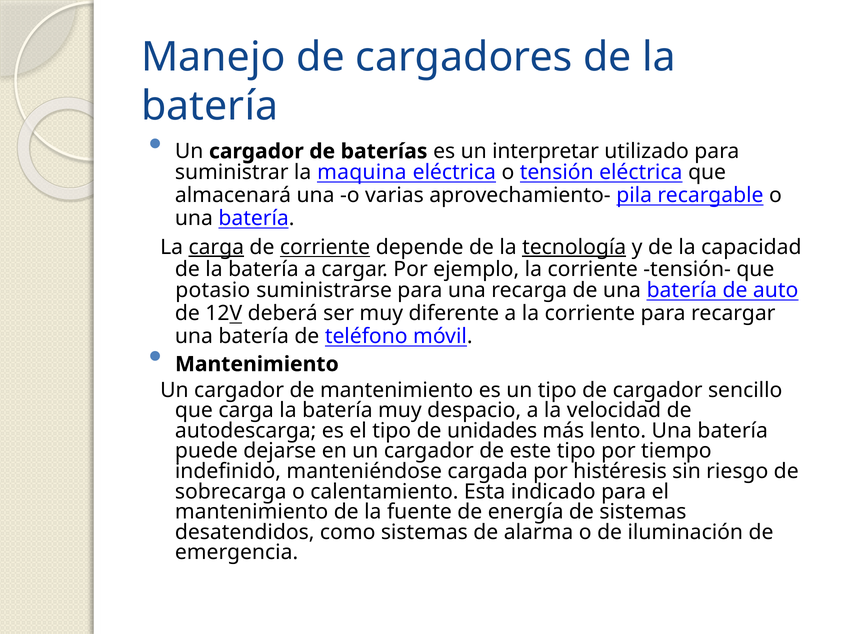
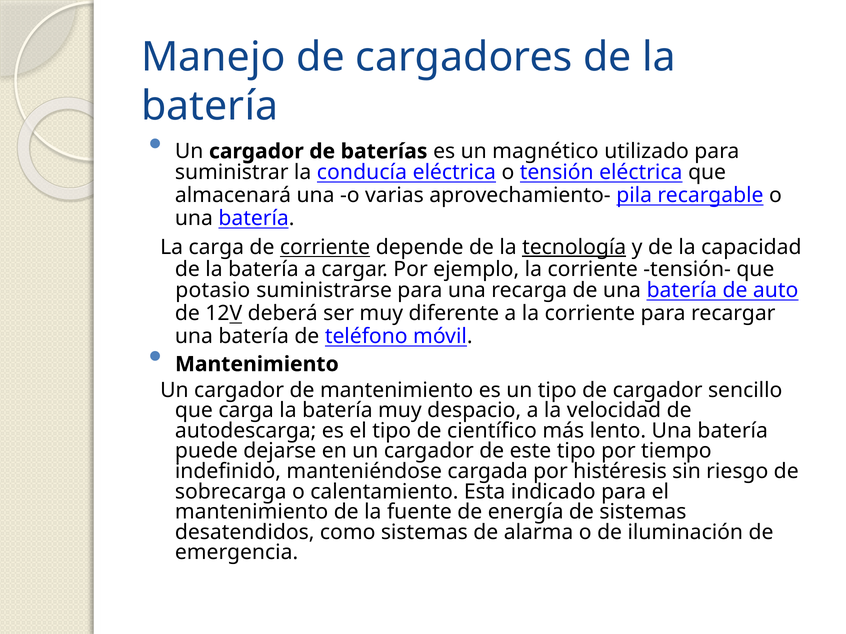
interpretar: interpretar -> magnético (545, 151)
maquina: maquina -> conducía (362, 173)
carga underline: present -> none (216, 247)
unidades: unidades -> científico (492, 431)
